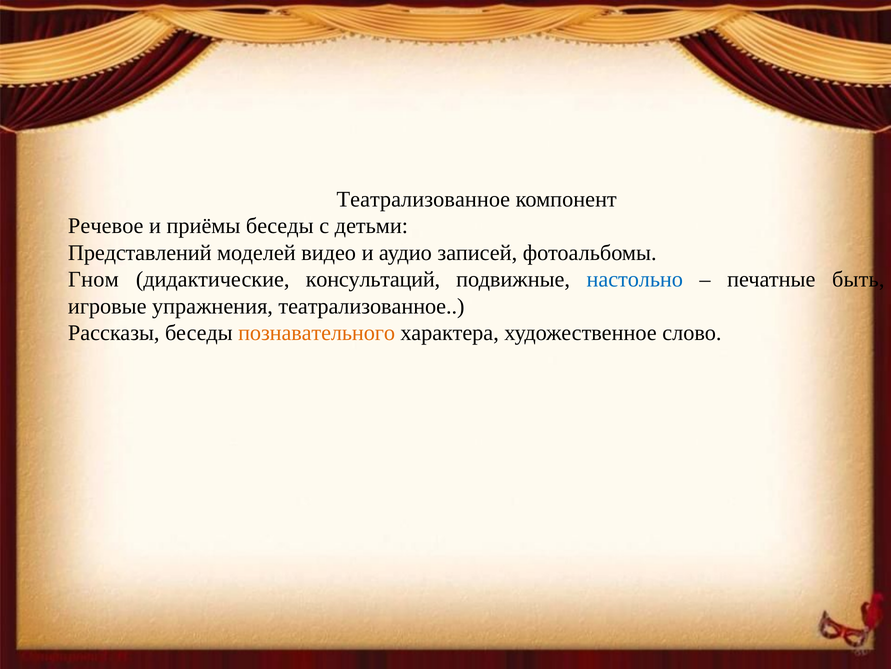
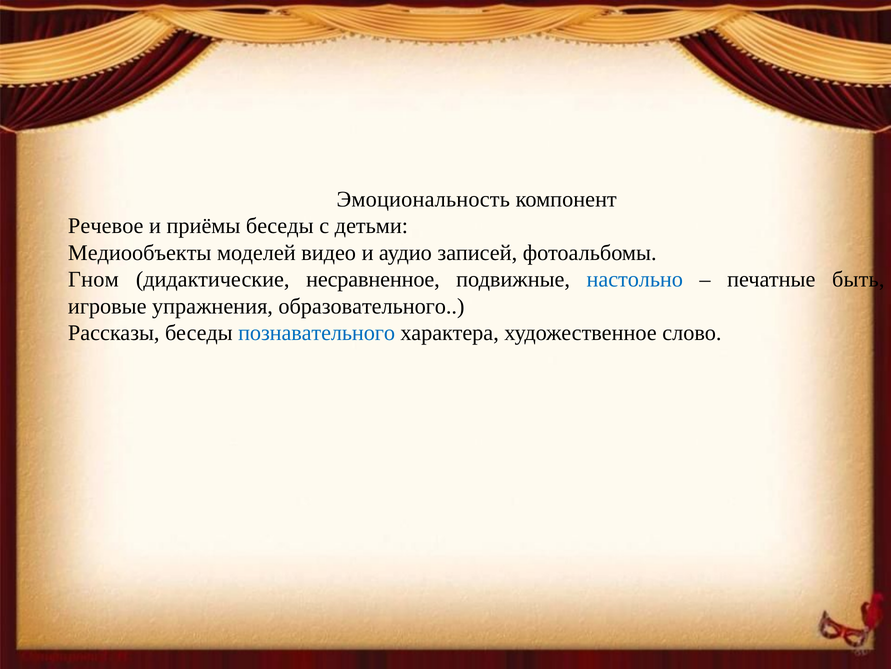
Театрализованное: Театрализованное -> Эмоциональность (423, 199)
Представлений: Представлений -> Медиообъекты (140, 253)
консультаций: консультаций -> несравненное (373, 279)
упражнения театрализованное: театрализованное -> образовательного (371, 306)
познавательного colour: orange -> blue (317, 333)
